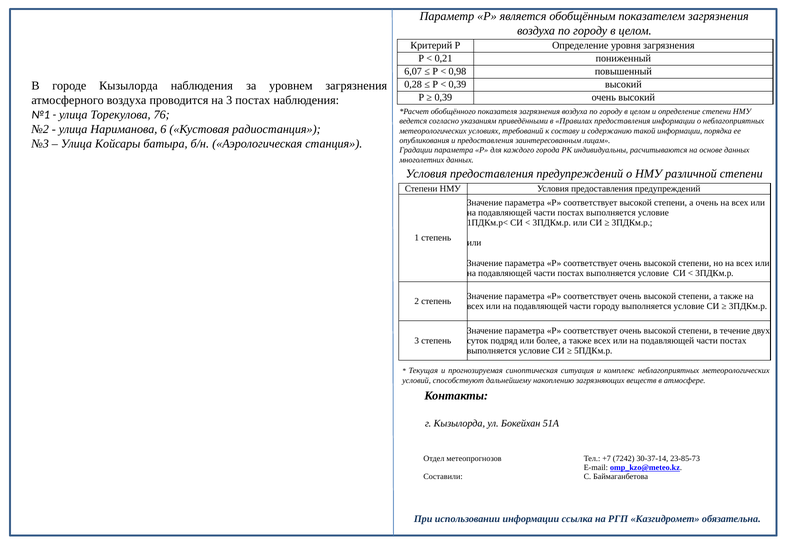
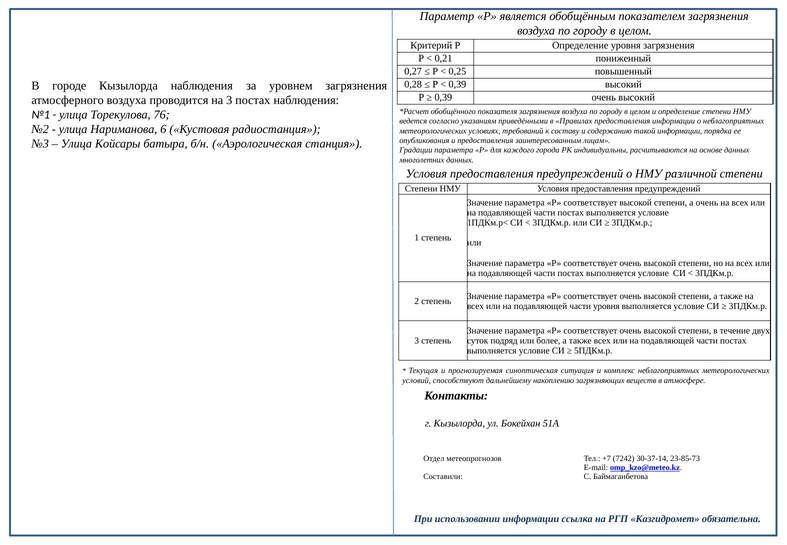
6,07: 6,07 -> 0,27 (413, 71)
0,98: 0,98 -> 0,25 (457, 71)
части городу: городу -> уровня (606, 306)
